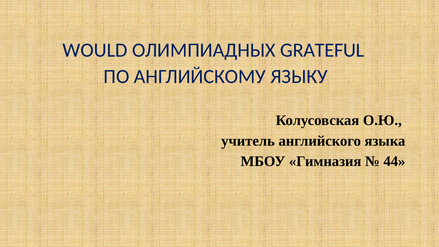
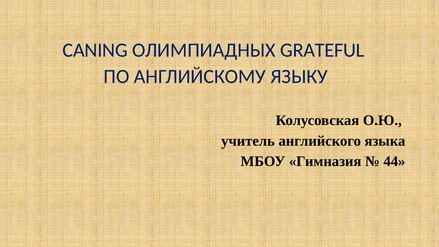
WOULD: WOULD -> CANING (95, 50)
